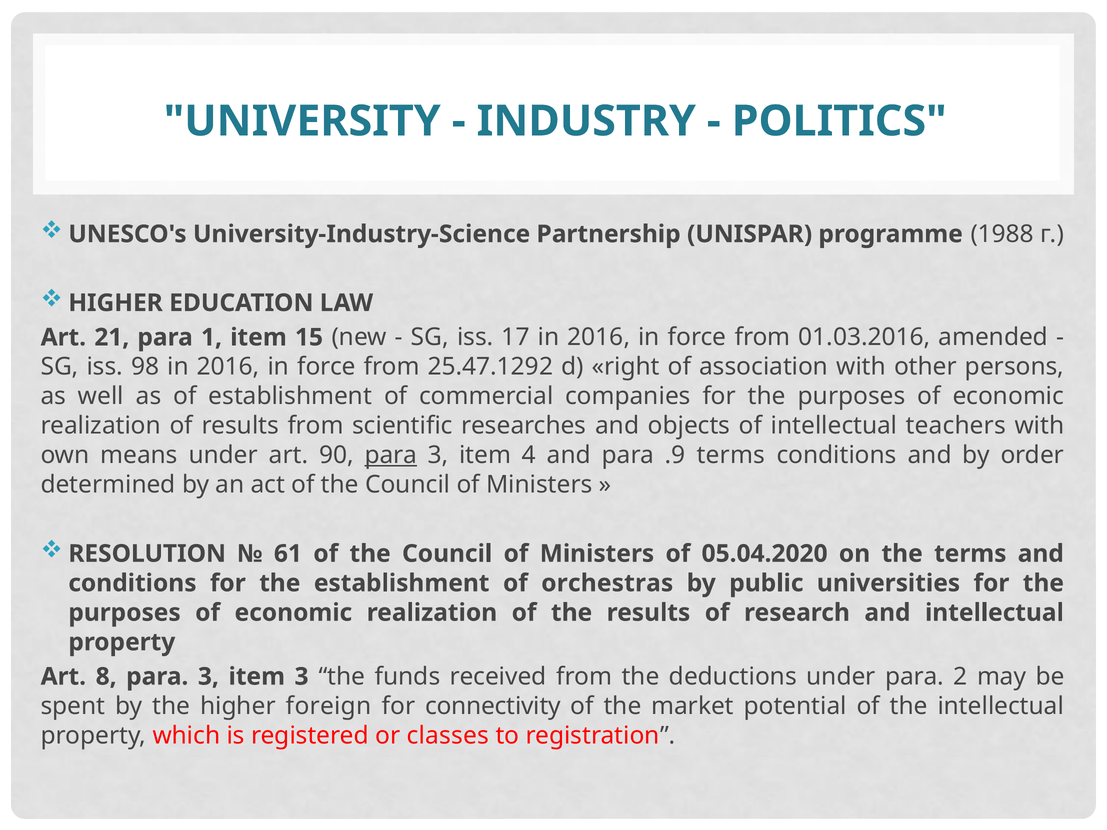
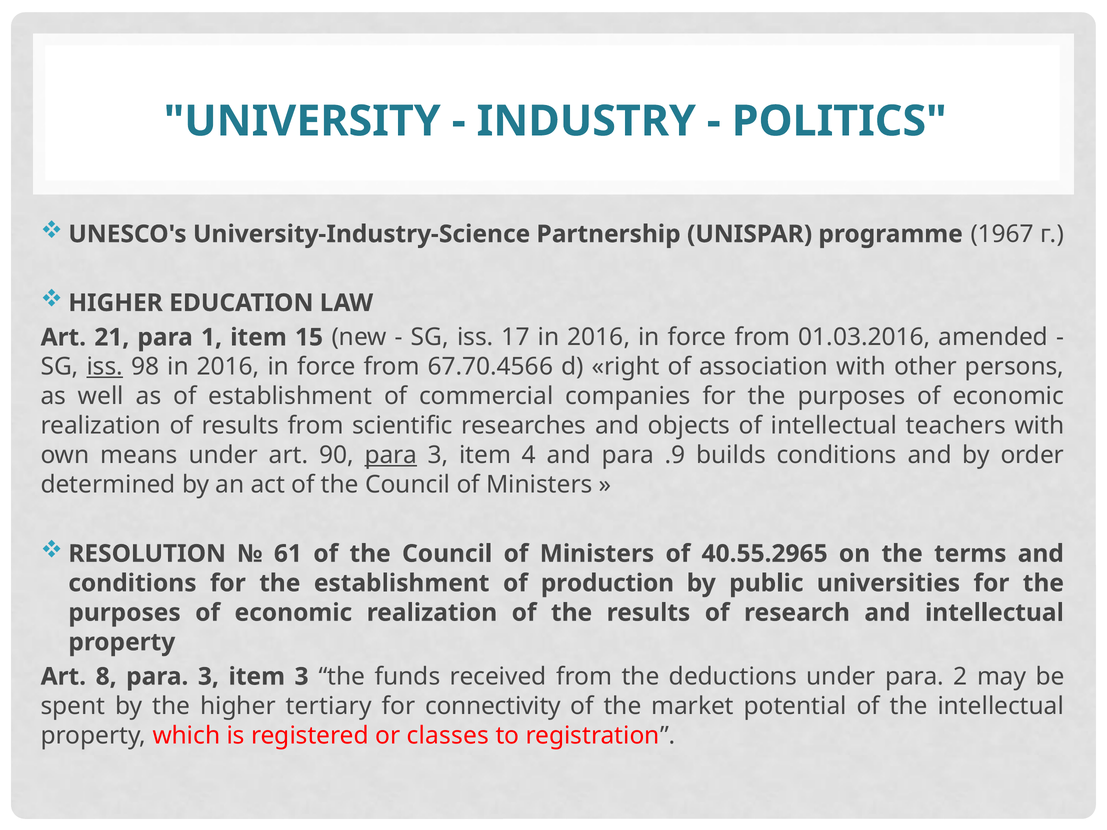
1988: 1988 -> 1967 (1002, 234)
iss underline: none -> present (105, 367)
25.47.1292: 25.47.1292 -> 67.70.4566 (490, 367)
.9 terms: terms -> builds (731, 455)
05.04.2020: 05.04.2020 -> 40.55.2965 (765, 554)
orchestras: orchestras -> production (607, 583)
foreign: foreign -> tertiary (329, 706)
